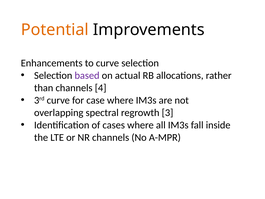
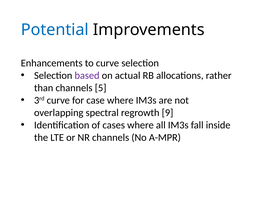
Potential colour: orange -> blue (55, 30)
4: 4 -> 5 (101, 88)
3: 3 -> 9 (168, 112)
